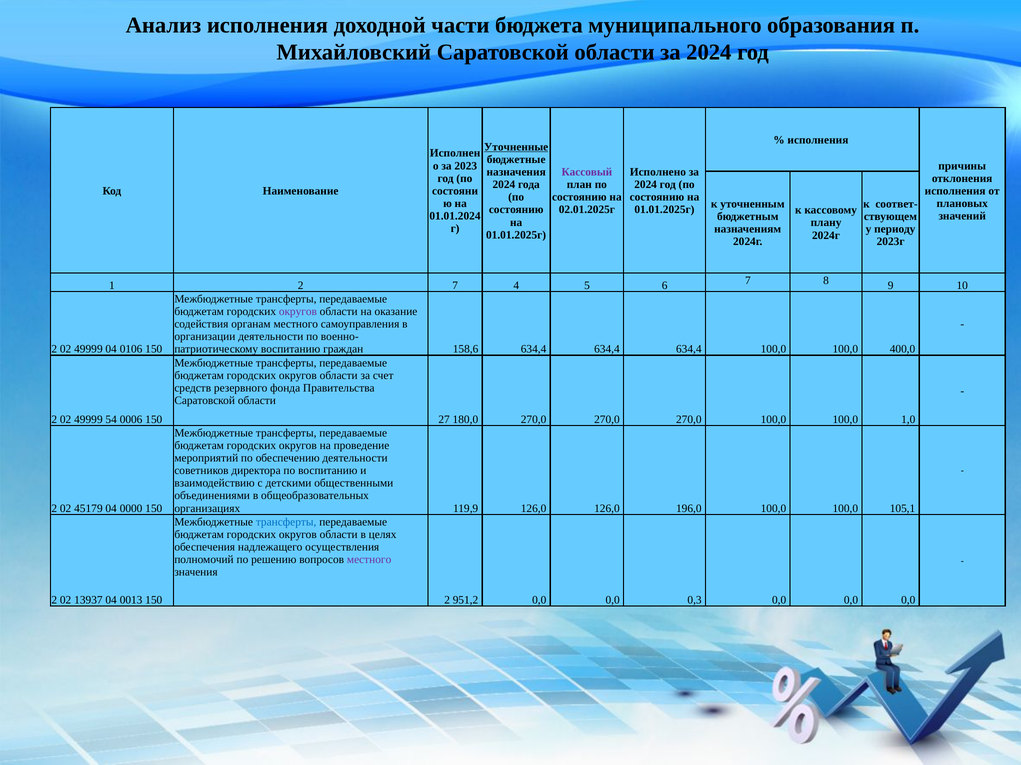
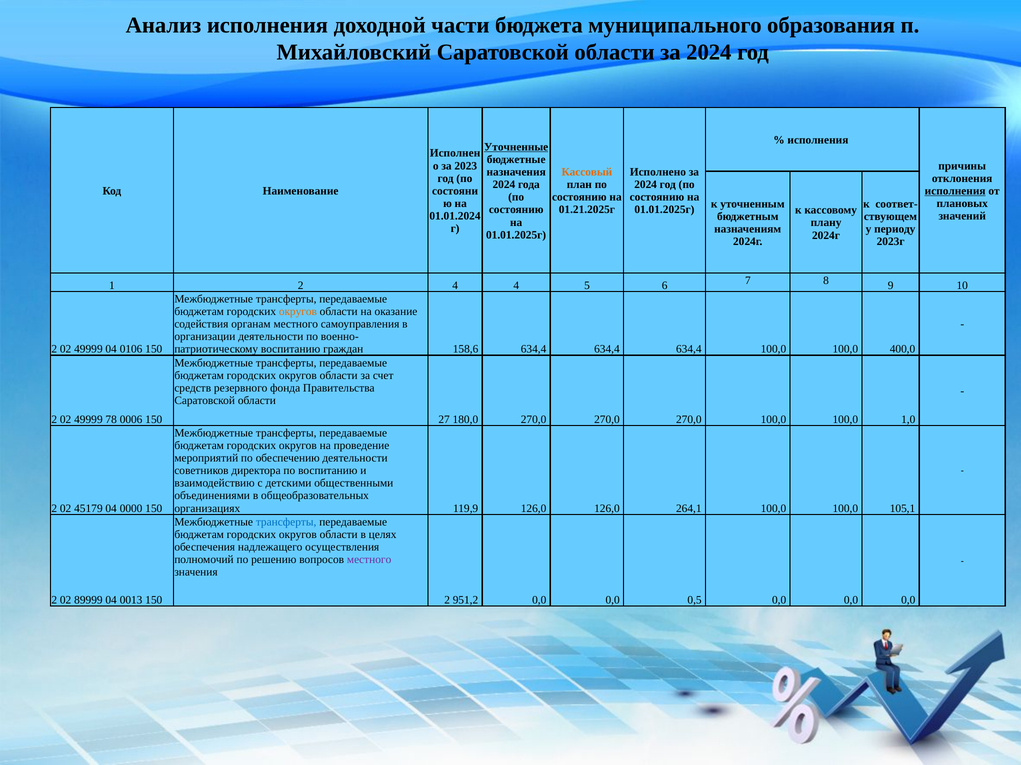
Кассовый colour: purple -> orange (587, 172)
исполнения underline: none -> present (955, 191)
02.01.2025г: 02.01.2025г -> 01.21.2025г (587, 210)
2 7: 7 -> 4 (455, 286)
округов colour: purple -> orange (298, 312)
54: 54 -> 78 (111, 420)
196,0: 196,0 -> 264,1 (689, 509)
13937: 13937 -> 89999 (88, 600)
0,3: 0,3 -> 0,5 (695, 600)
